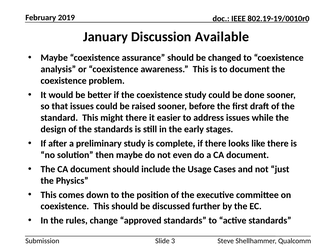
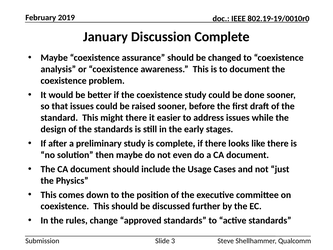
Discussion Available: Available -> Complete (222, 37)
